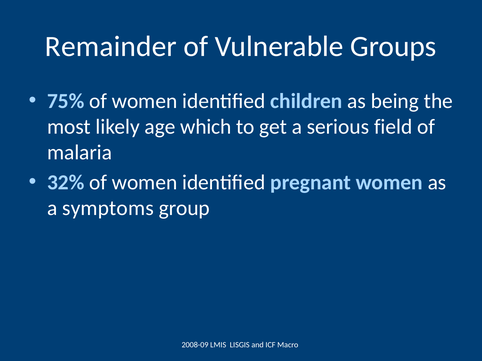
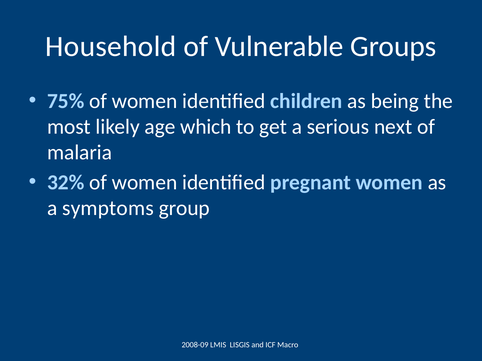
Remainder: Remainder -> Household (111, 47)
field: field -> next (393, 127)
